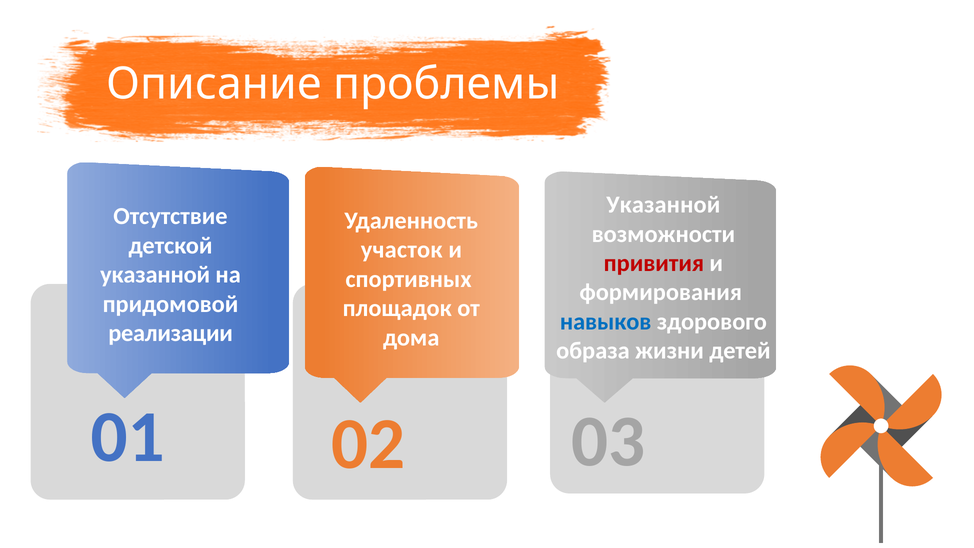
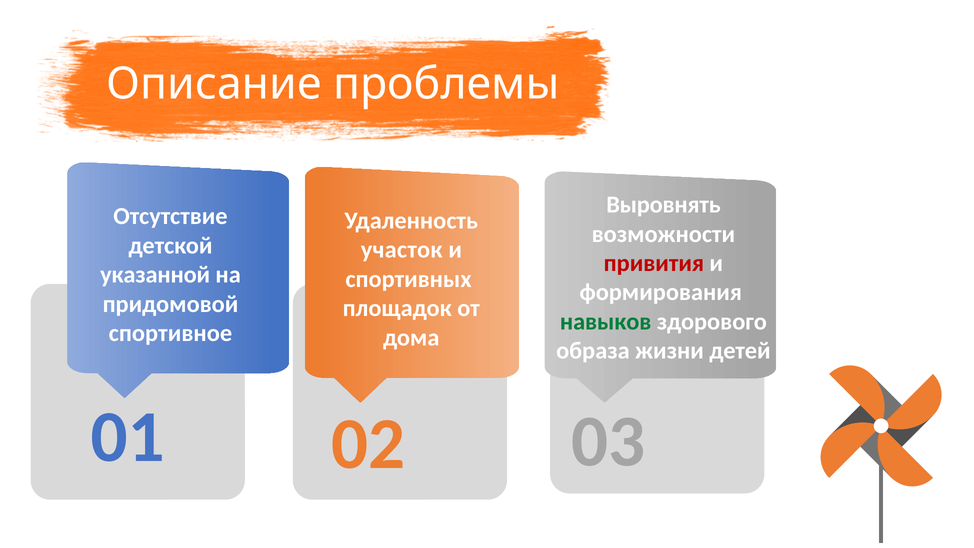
Указанной: Указанной -> Выровнять (663, 205)
навыков colour: blue -> green (606, 322)
реализации: реализации -> спортивное (170, 333)
